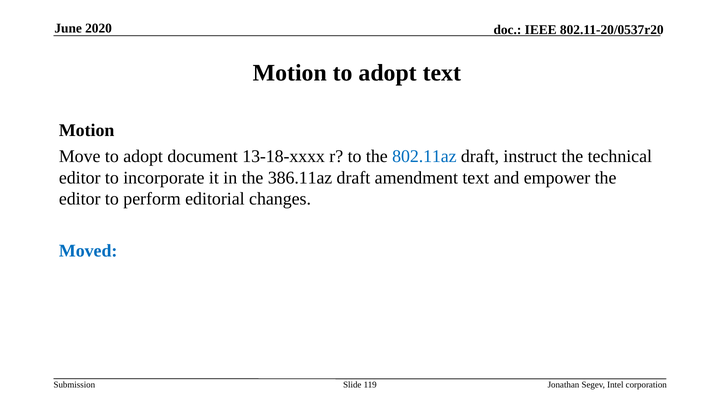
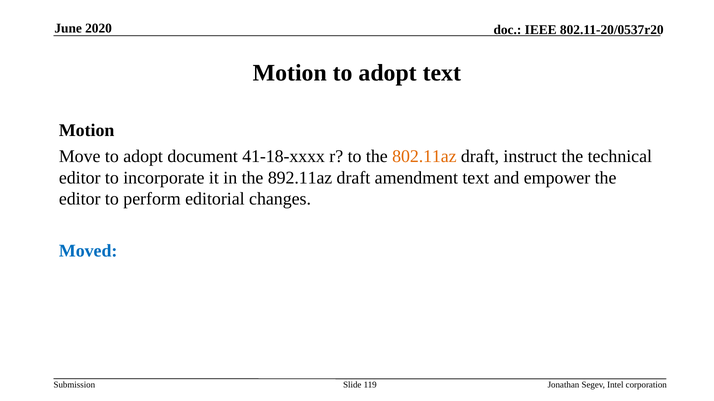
13-18-xxxx: 13-18-xxxx -> 41-18-xxxx (284, 157)
802.11az colour: blue -> orange (424, 157)
386.11az: 386.11az -> 892.11az (300, 178)
